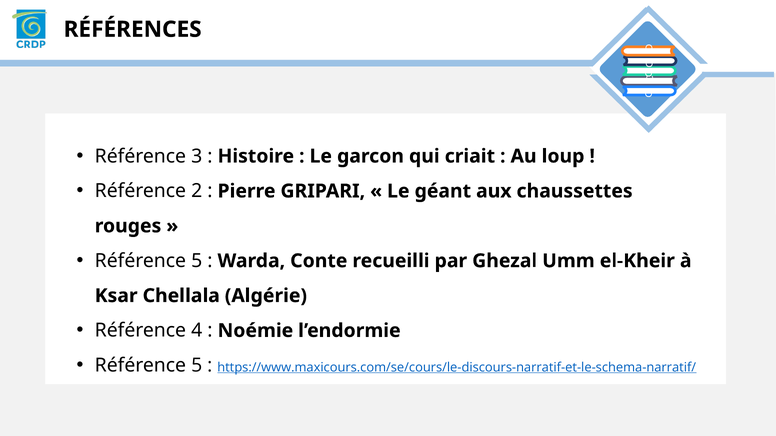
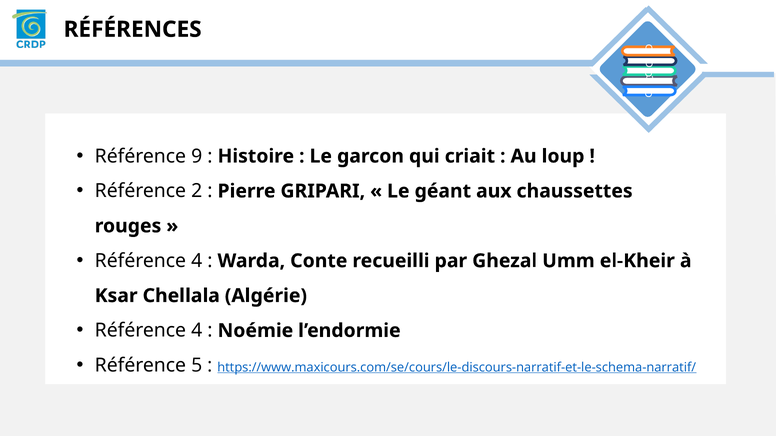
3: 3 -> 9 (197, 156)
5: 5 -> 4 (197, 261)
